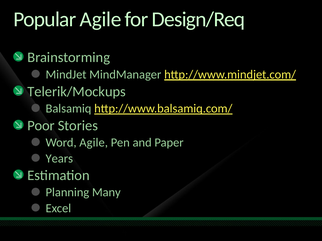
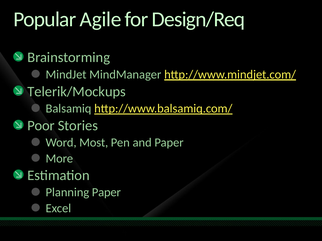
Word Agile: Agile -> Most (94, 143)
Years: Years -> More (59, 159)
Planning Many: Many -> Paper (106, 193)
